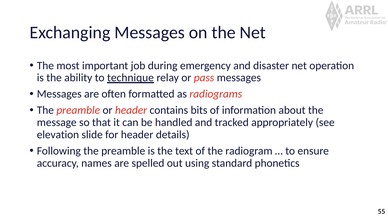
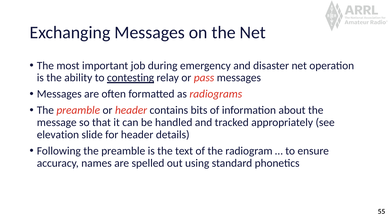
technique: technique -> contesting (131, 78)
